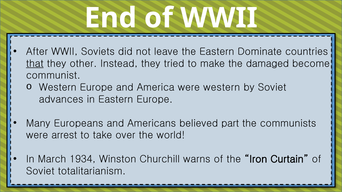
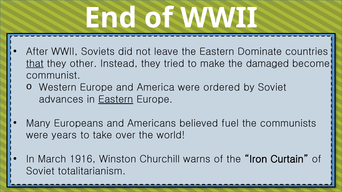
were western: western -> ordered (222, 88)
Eastern underline: none -> present (116, 100)
part: part -> fuel (230, 123)
arrest: arrest -> years (64, 135)
1934: 1934 -> 1916 (83, 159)
